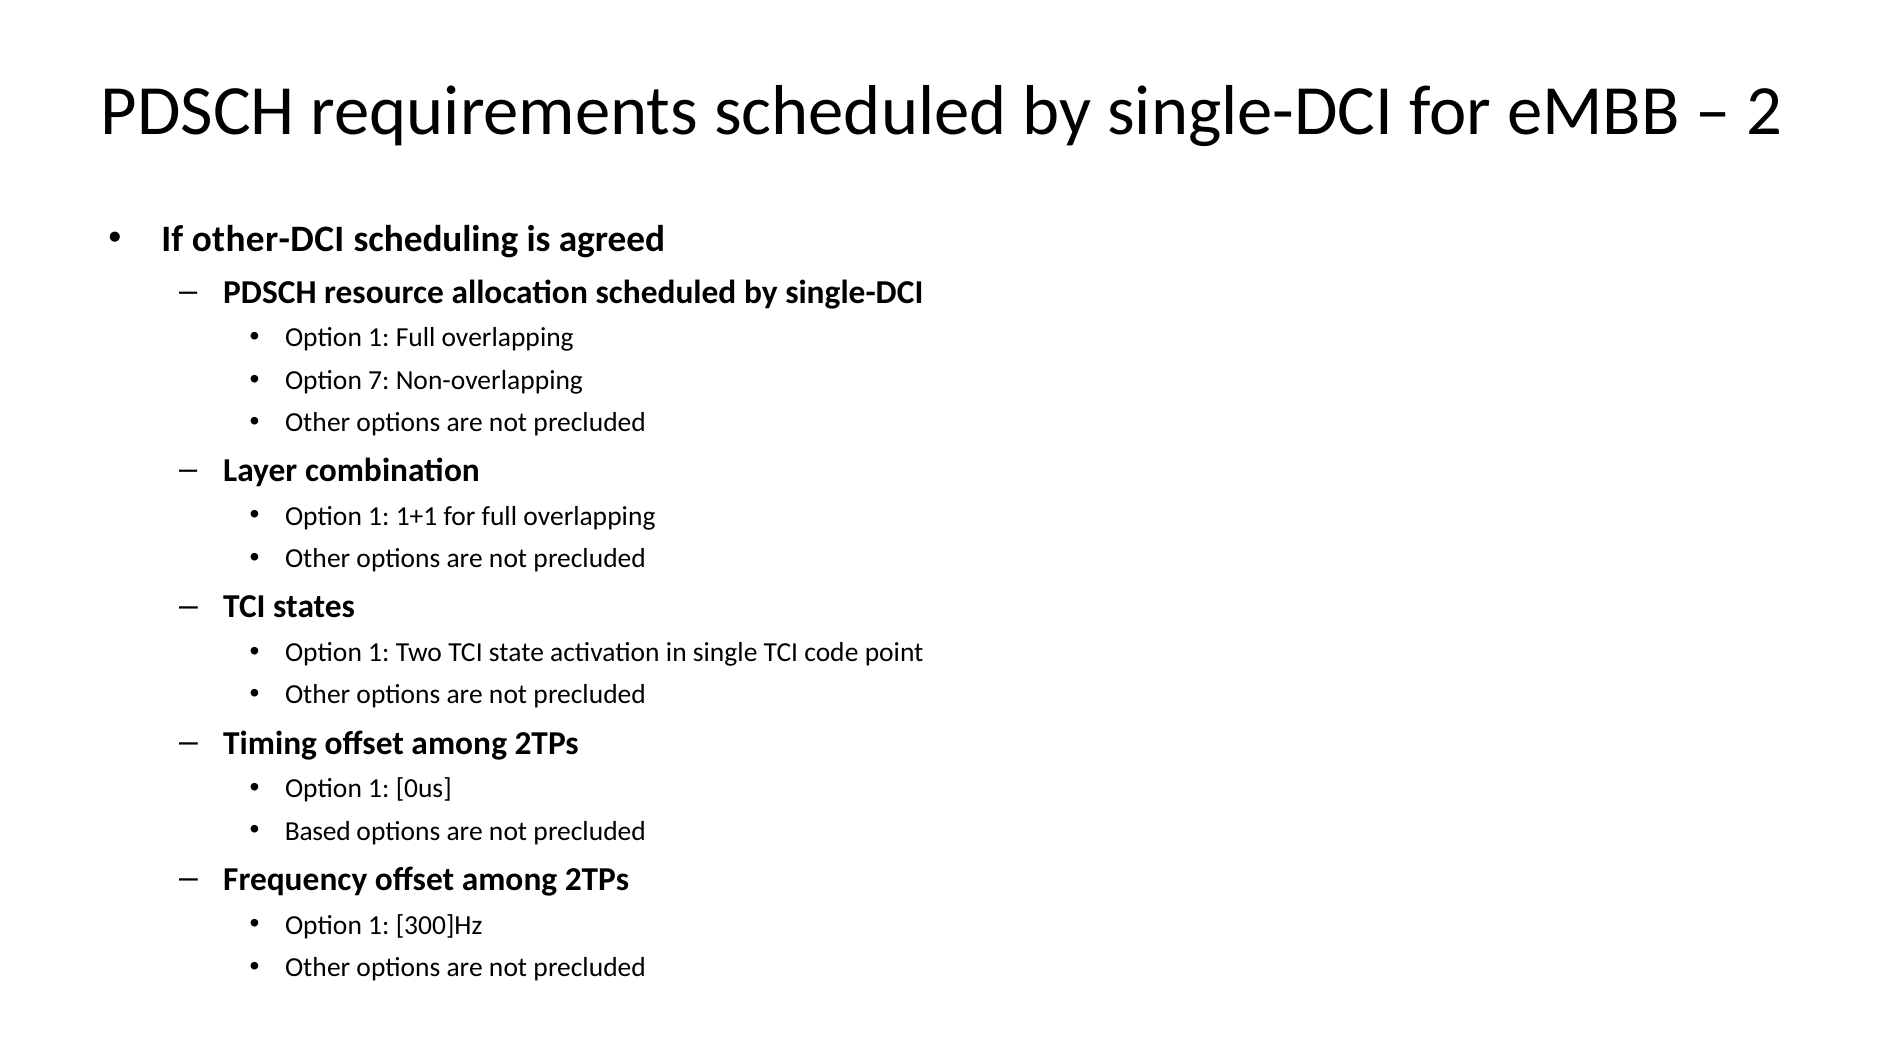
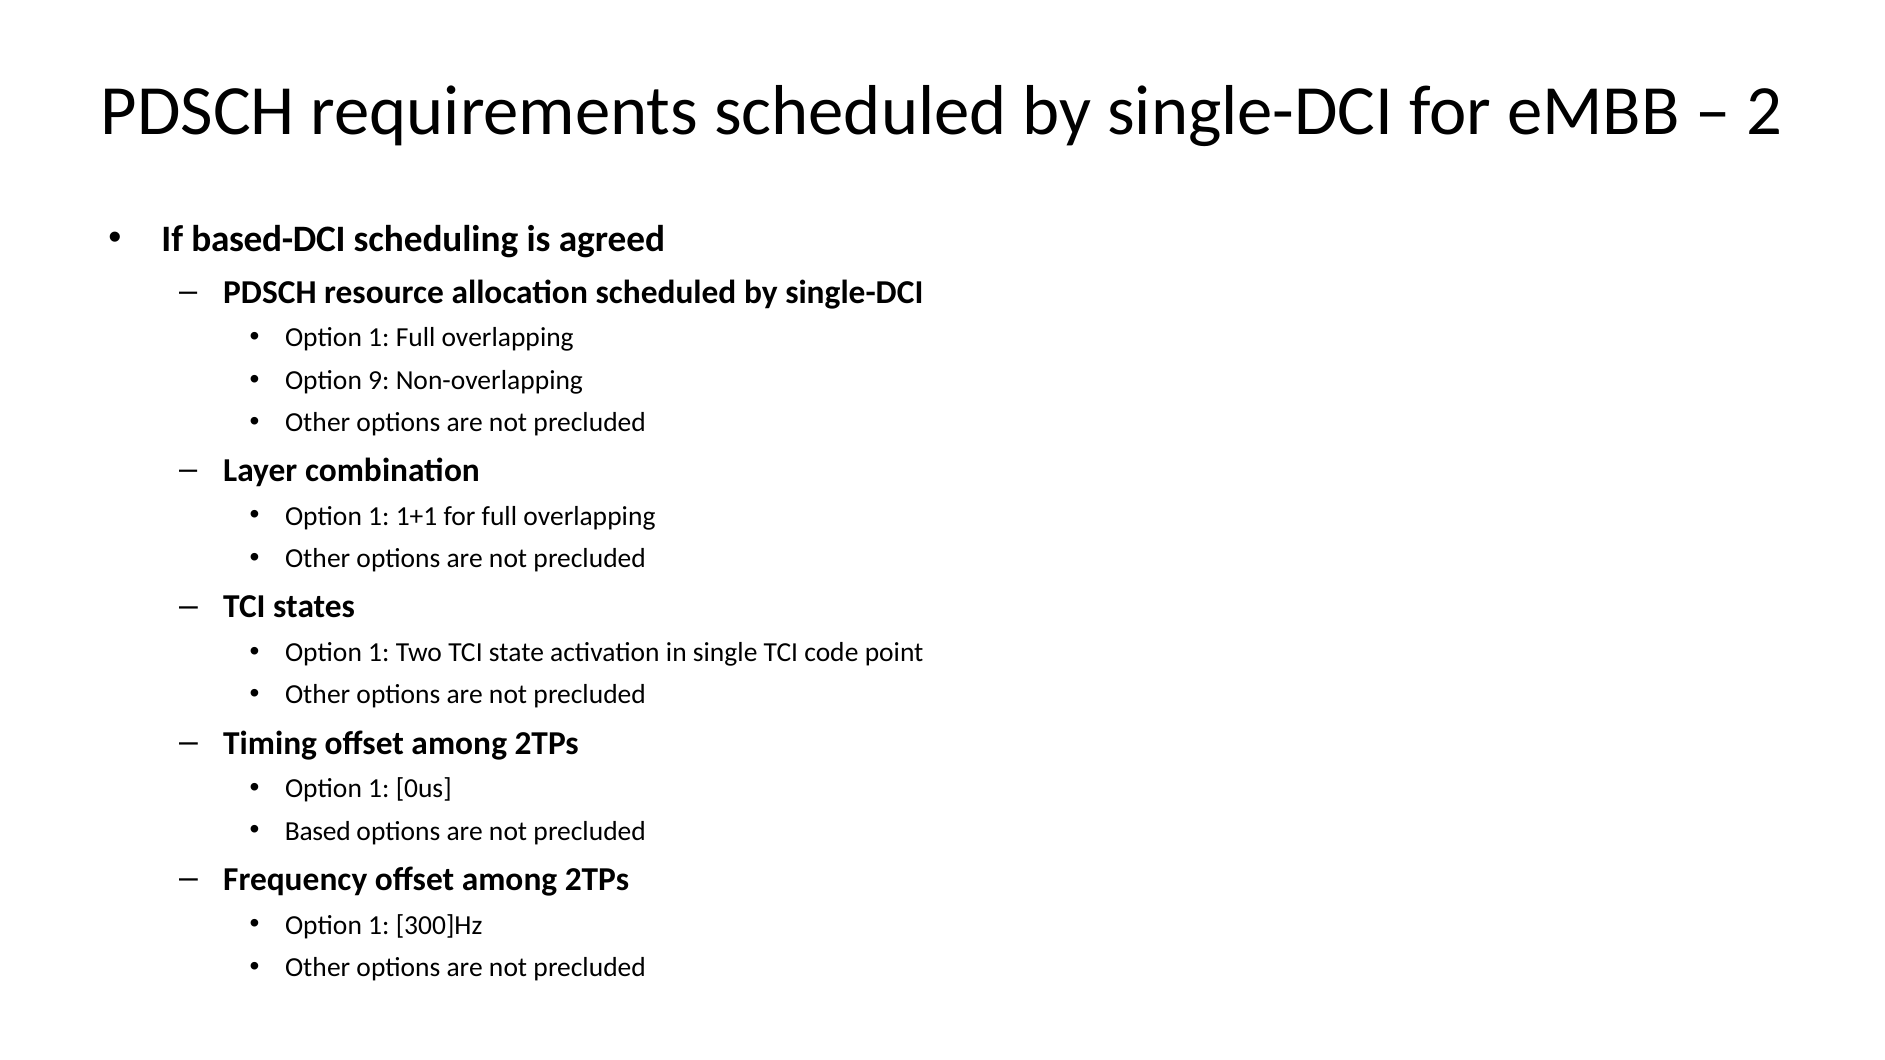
other-DCI: other-DCI -> based-DCI (268, 239)
7: 7 -> 9 (379, 380)
